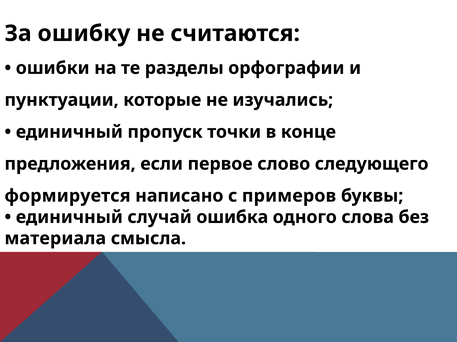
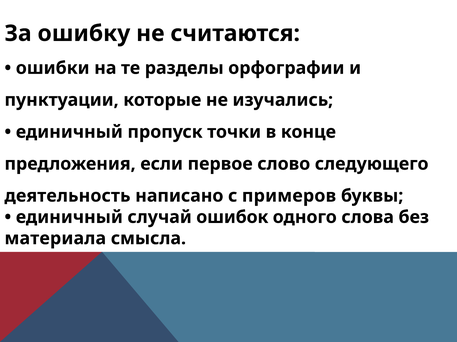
формируется: формируется -> деятельность (68, 196)
ошибка: ошибка -> ошибок (232, 218)
